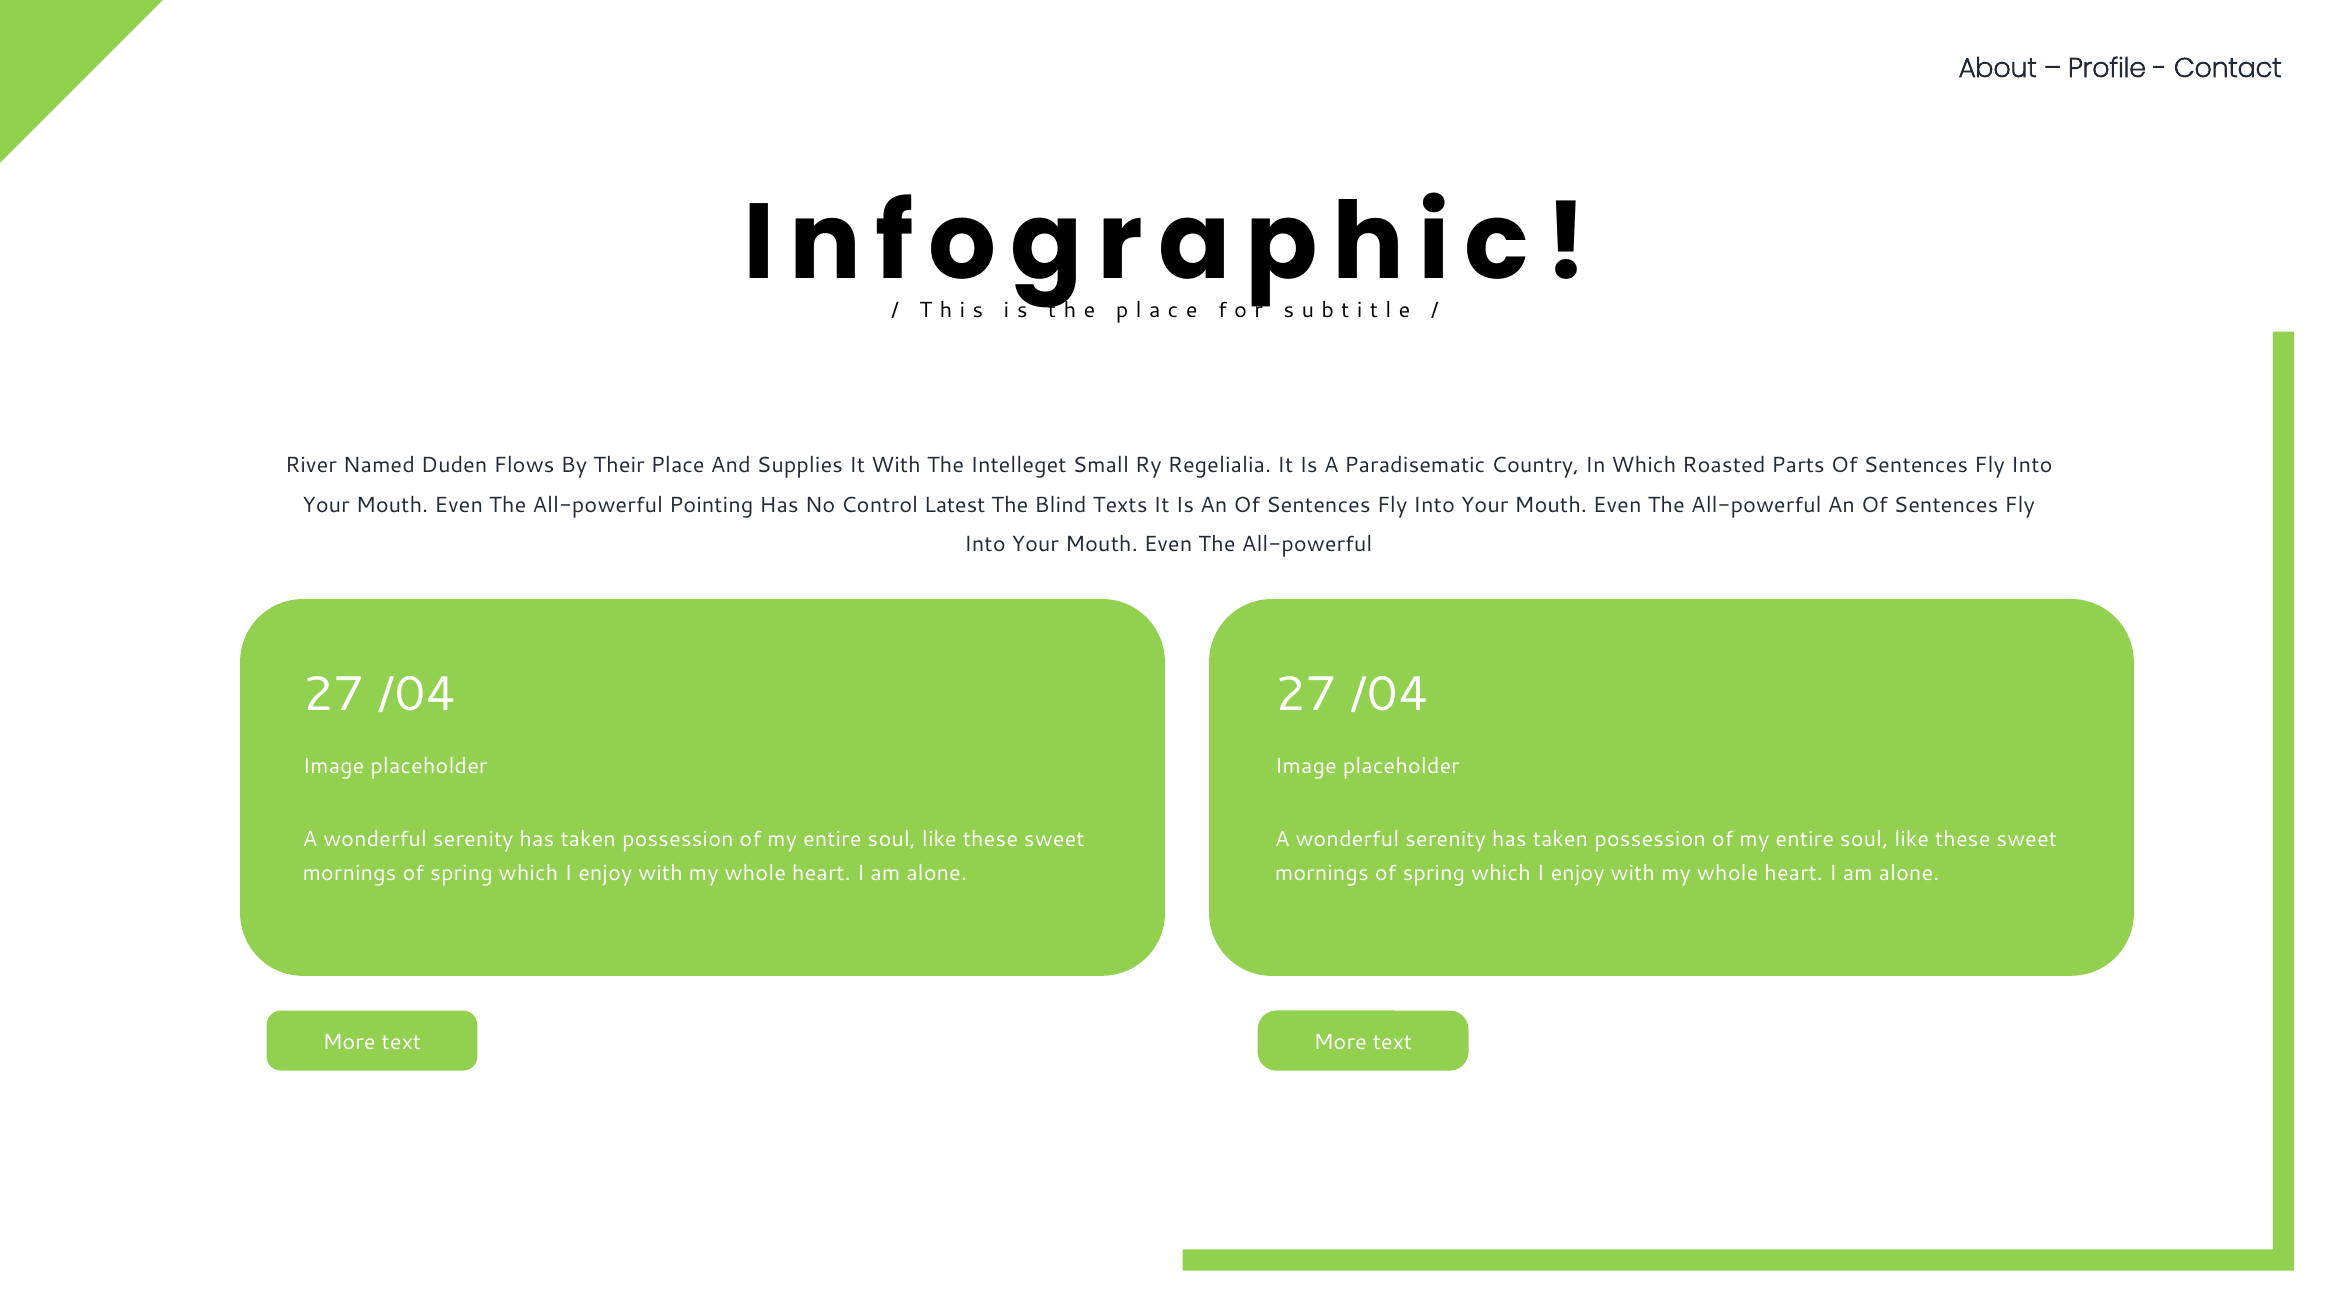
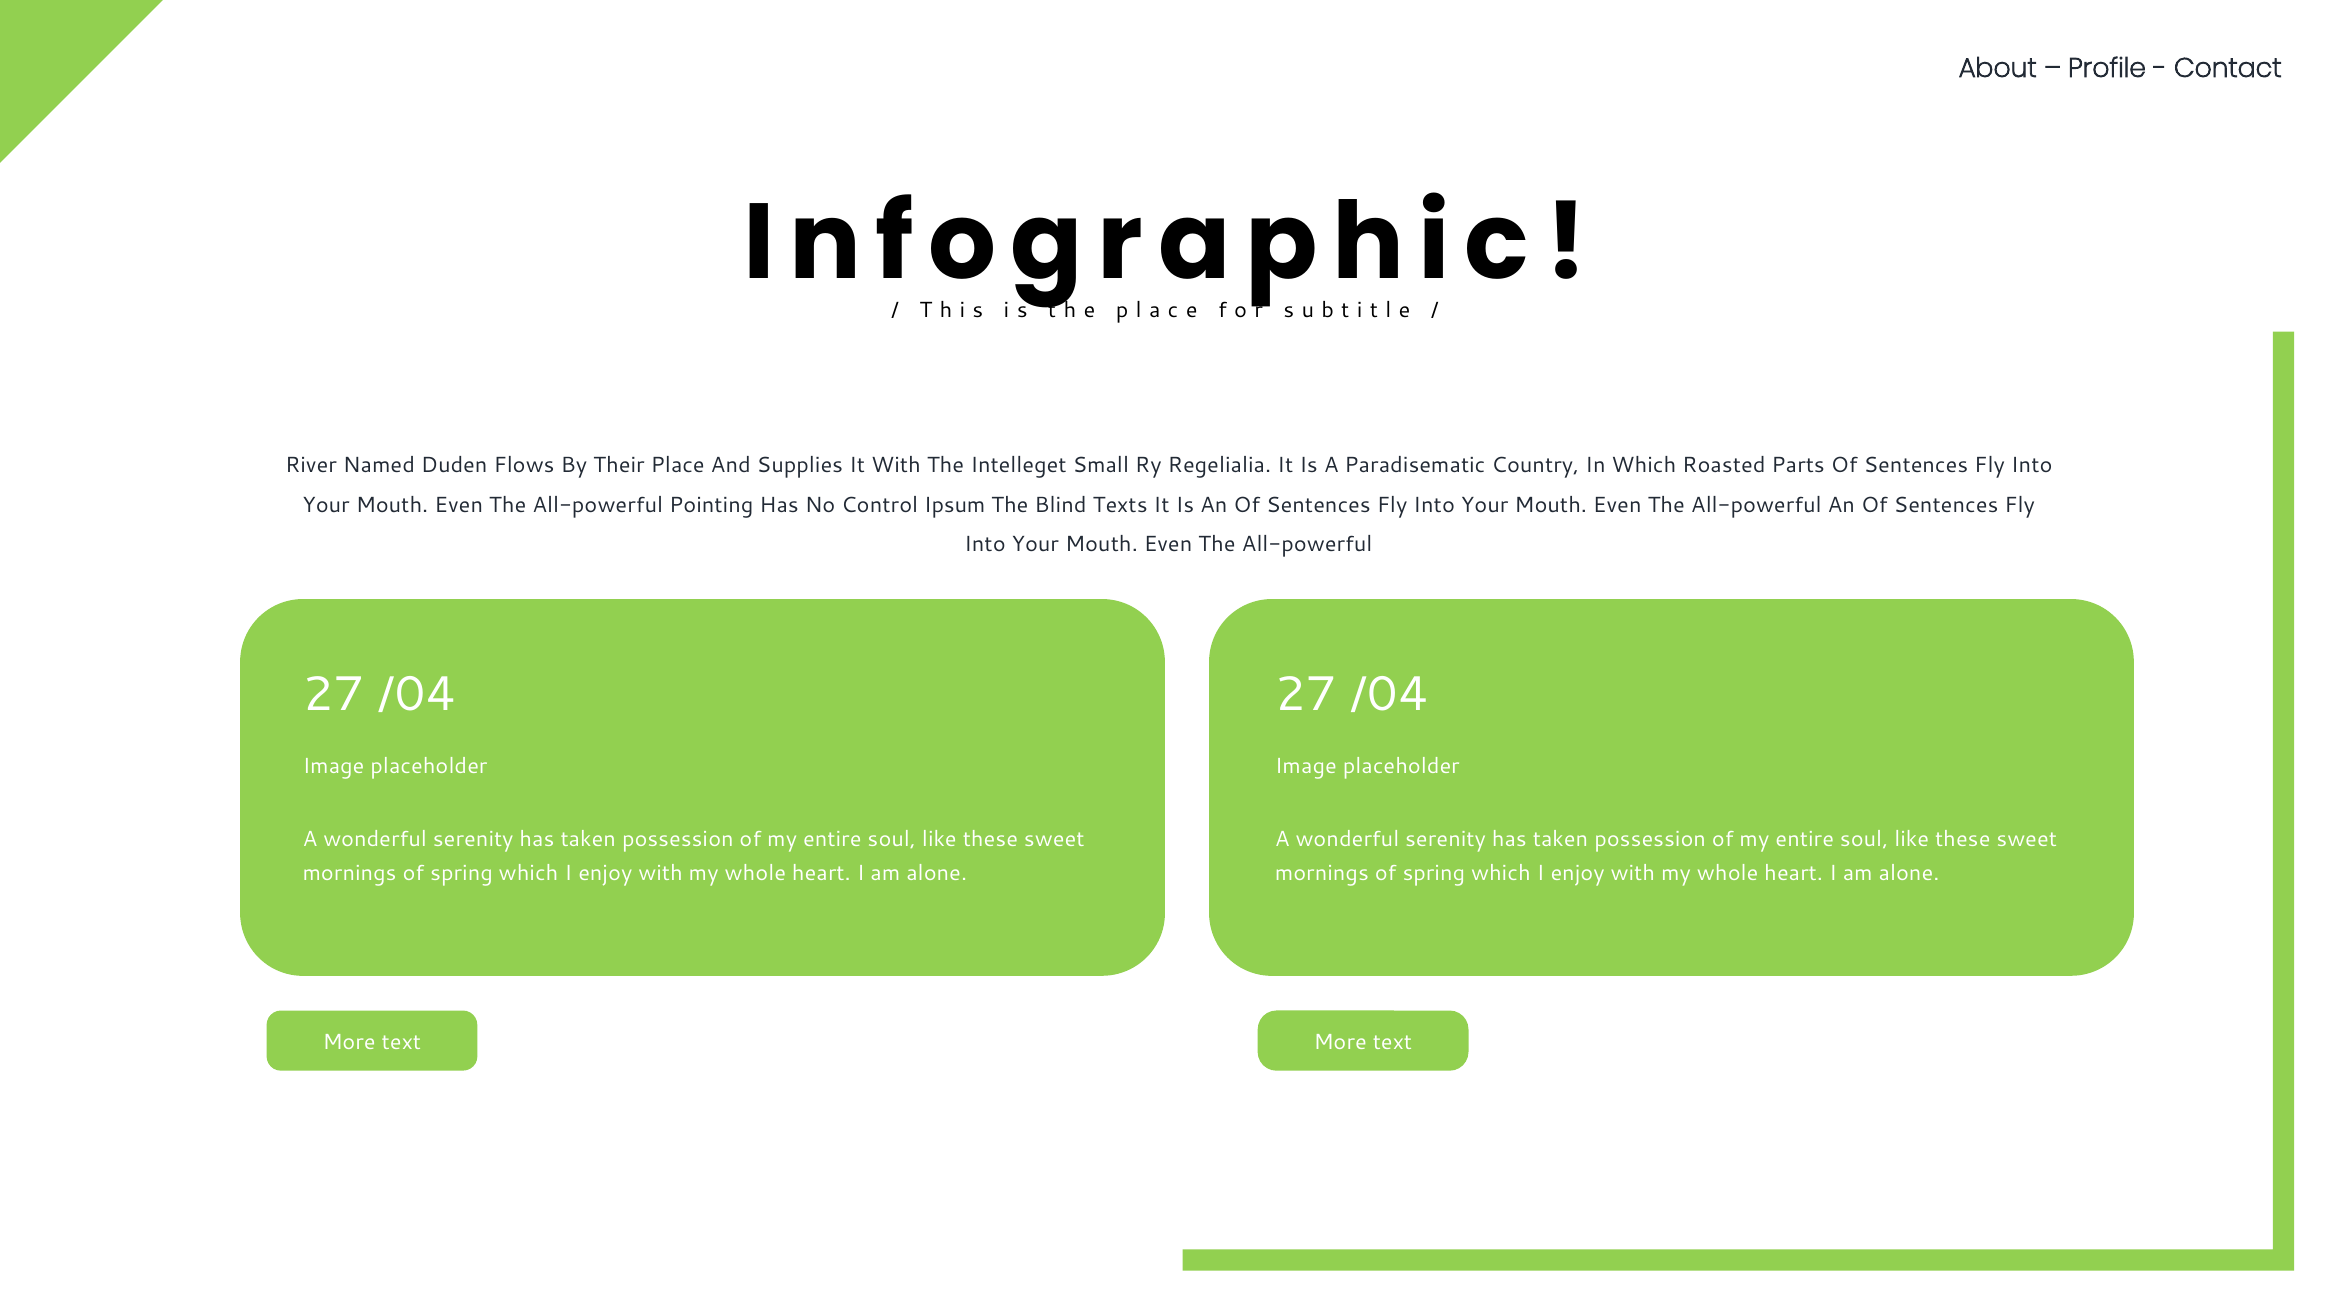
Latest: Latest -> Ipsum (955, 505)
